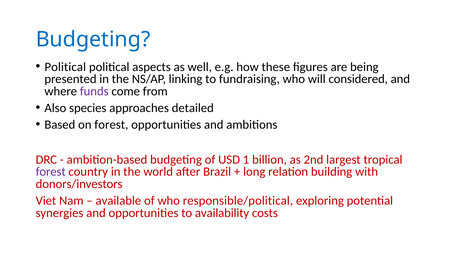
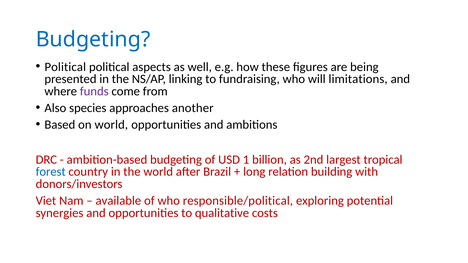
considered: considered -> limitations (358, 79)
detailed: detailed -> another (193, 108)
on forest: forest -> world (111, 125)
forest colour: purple -> blue (51, 172)
availability: availability -> qualitative (222, 213)
